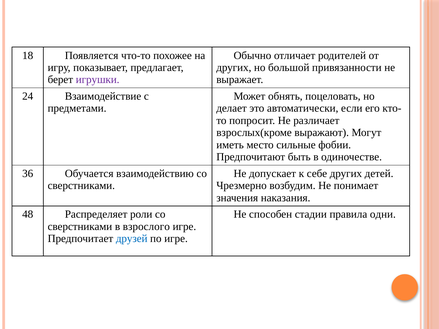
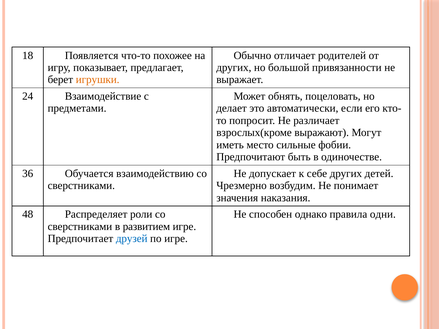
игрушки colour: purple -> orange (98, 80)
стадии: стадии -> однако (311, 214)
взрослого: взрослого -> развитием (146, 227)
